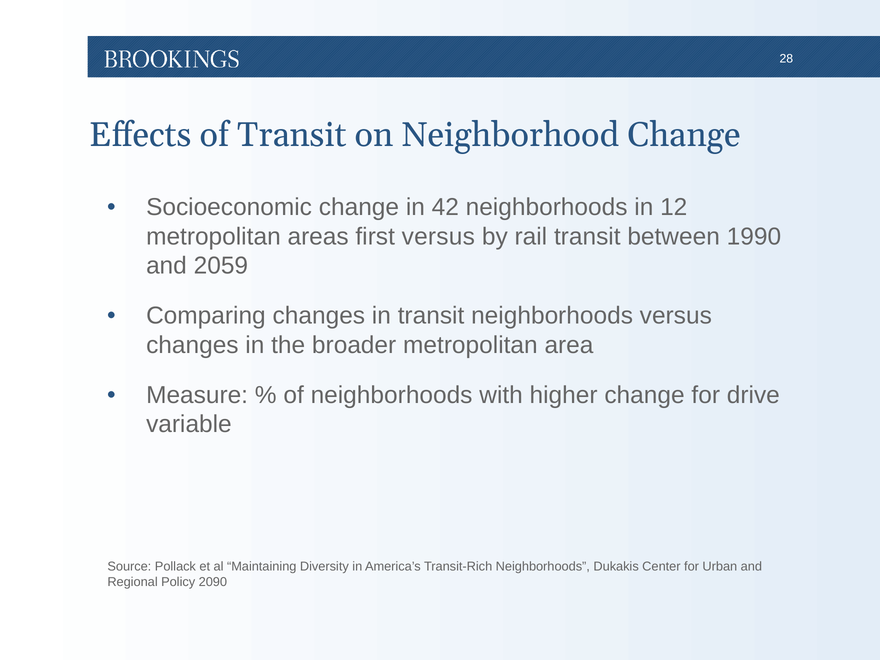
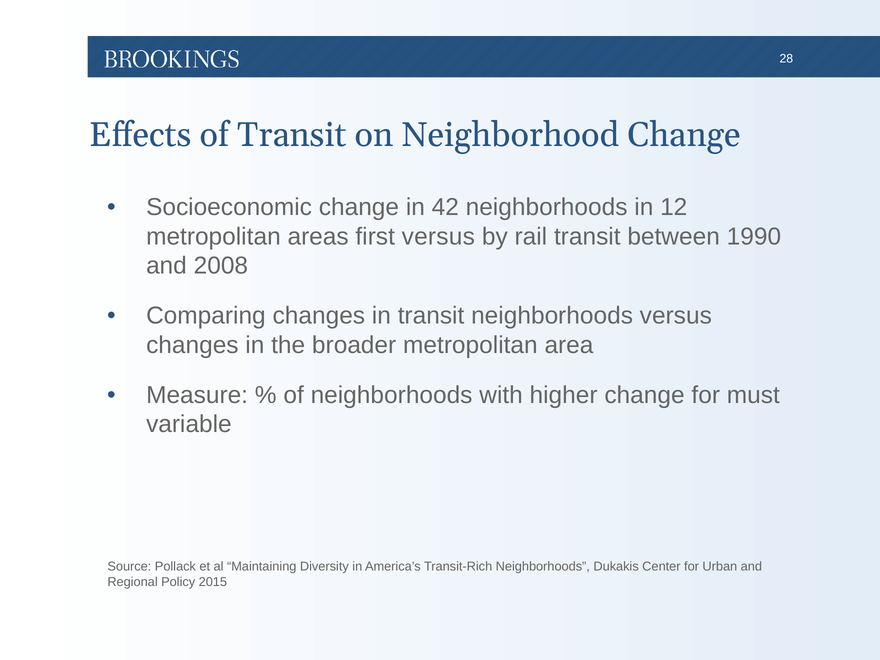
2059: 2059 -> 2008 (221, 266)
drive: drive -> must (753, 395)
2090: 2090 -> 2015 (213, 582)
